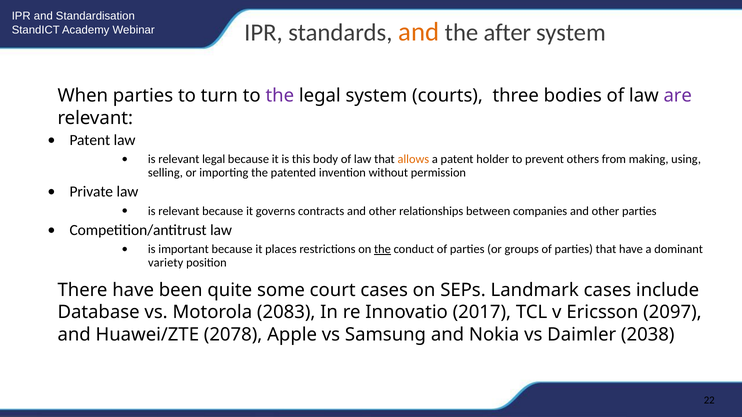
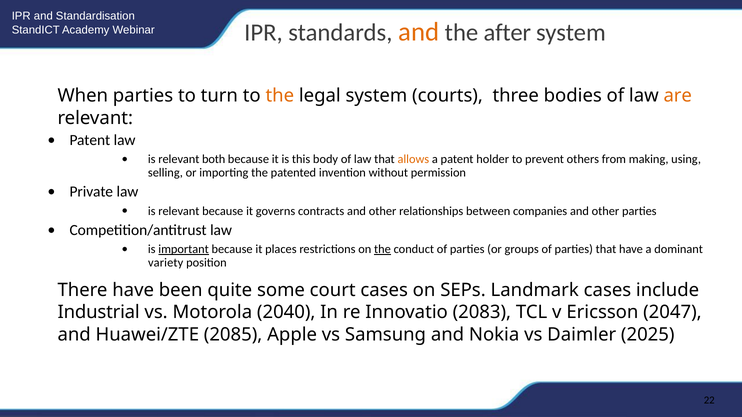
the colour: purple -> orange (280, 96)
are colour: purple -> orange (678, 96)
relevant legal: legal -> both (214, 160)
important underline: none -> present (184, 249)
Database: Database -> Industrial (99, 312)
2083: 2083 -> 2040 (286, 312)
2017: 2017 -> 2083 (482, 312)
2097: 2097 -> 2047 (672, 312)
2078: 2078 -> 2085 (233, 335)
2038: 2038 -> 2025 (648, 335)
